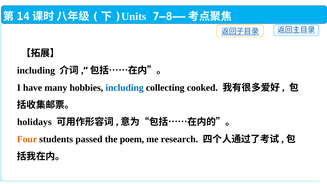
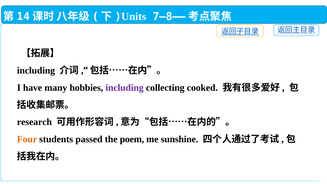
including colour: blue -> purple (125, 88)
holidays: holidays -> research (34, 122)
research: research -> sunshine (180, 139)
